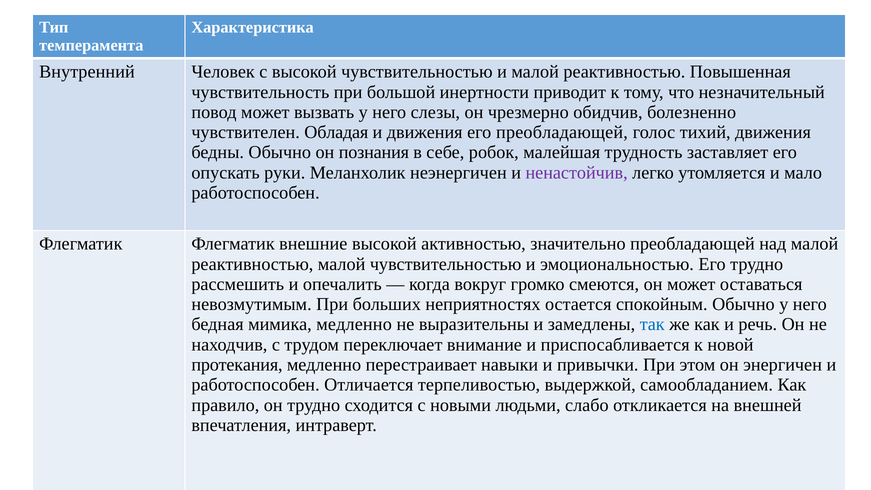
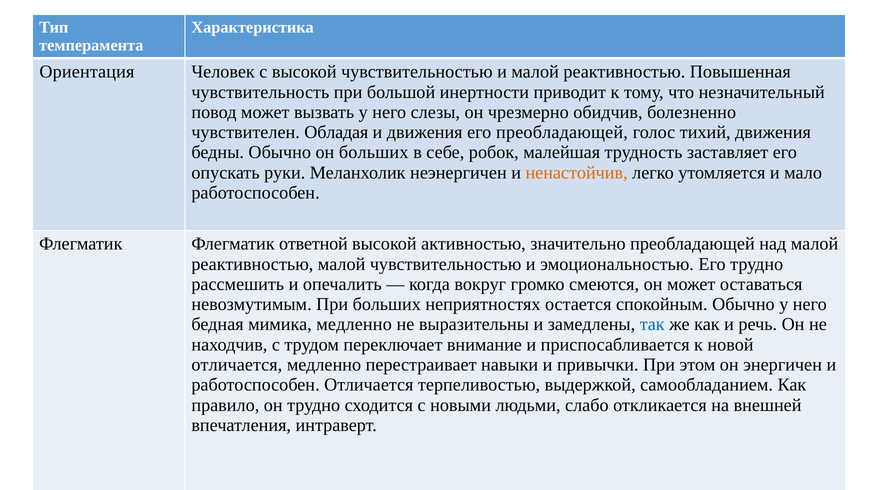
Внутренний: Внутренний -> Ориентация (87, 72)
он познания: познания -> больших (374, 152)
ненастойчив colour: purple -> orange (577, 173)
внешние: внешние -> ответной (313, 244)
протекания: протекания -> отличается (237, 365)
